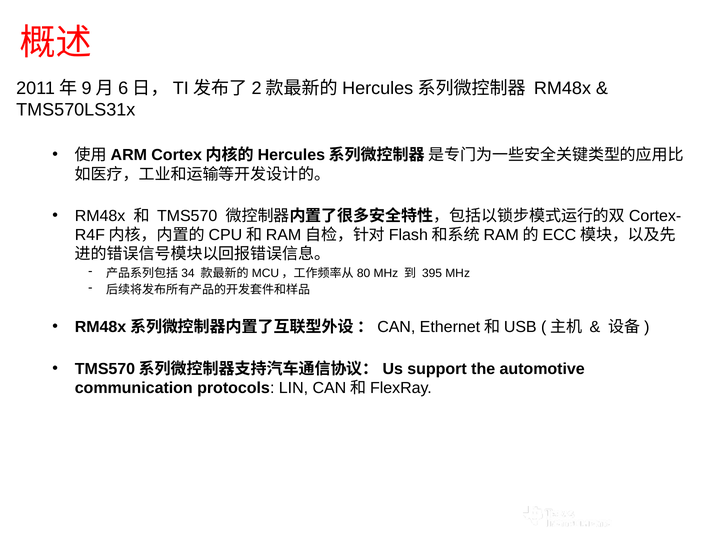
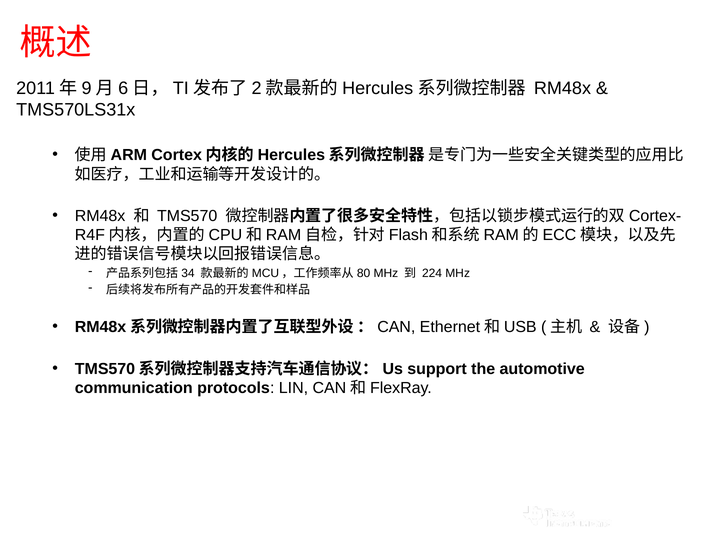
395: 395 -> 224 (432, 274)
